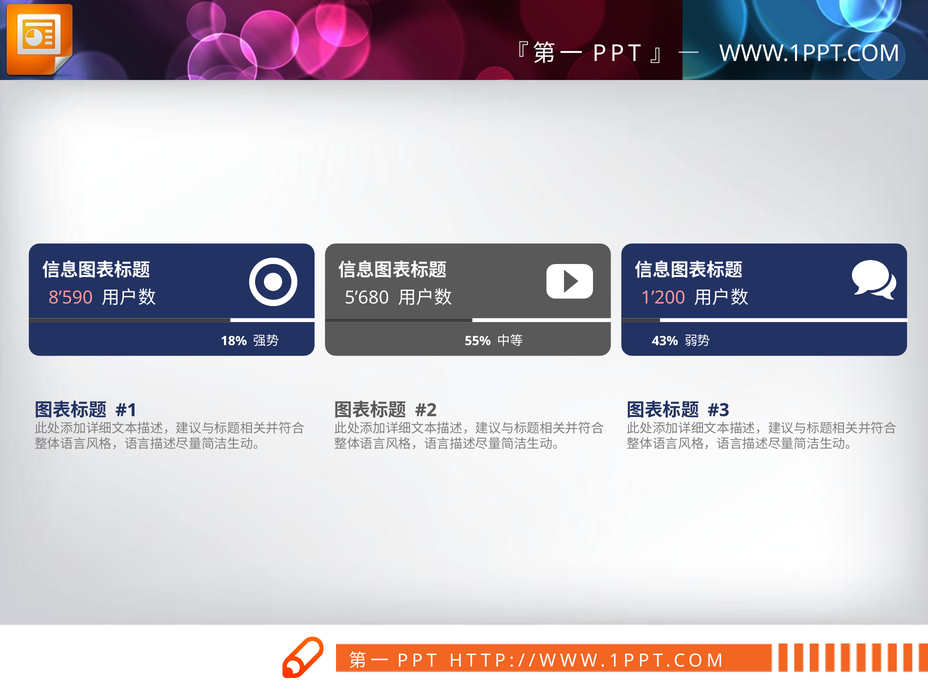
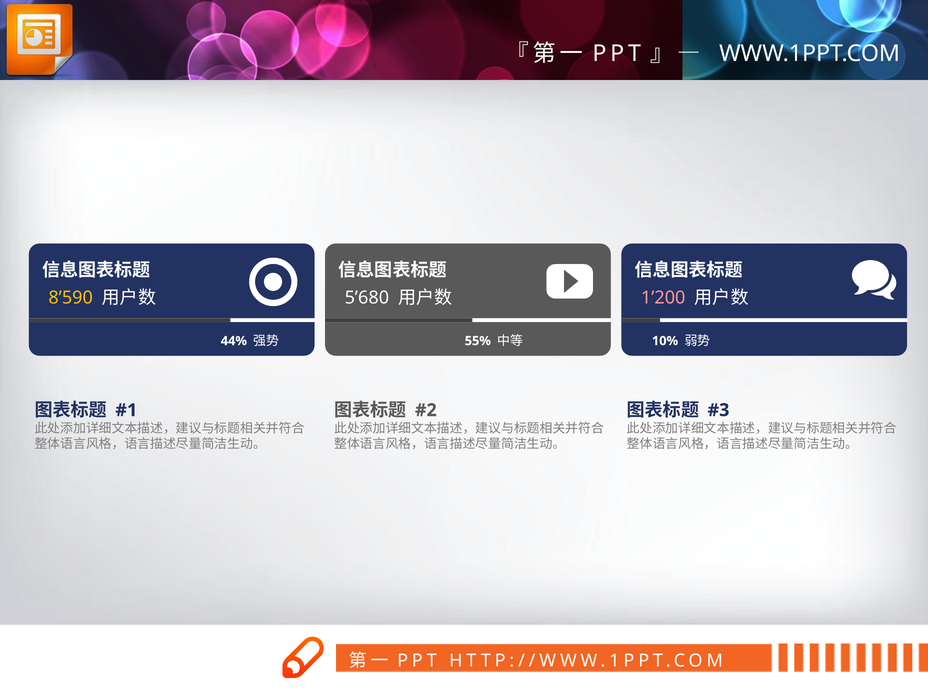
8’590 colour: pink -> yellow (71, 298)
18%: 18% -> 44% (234, 341)
43%: 43% -> 10% (665, 341)
